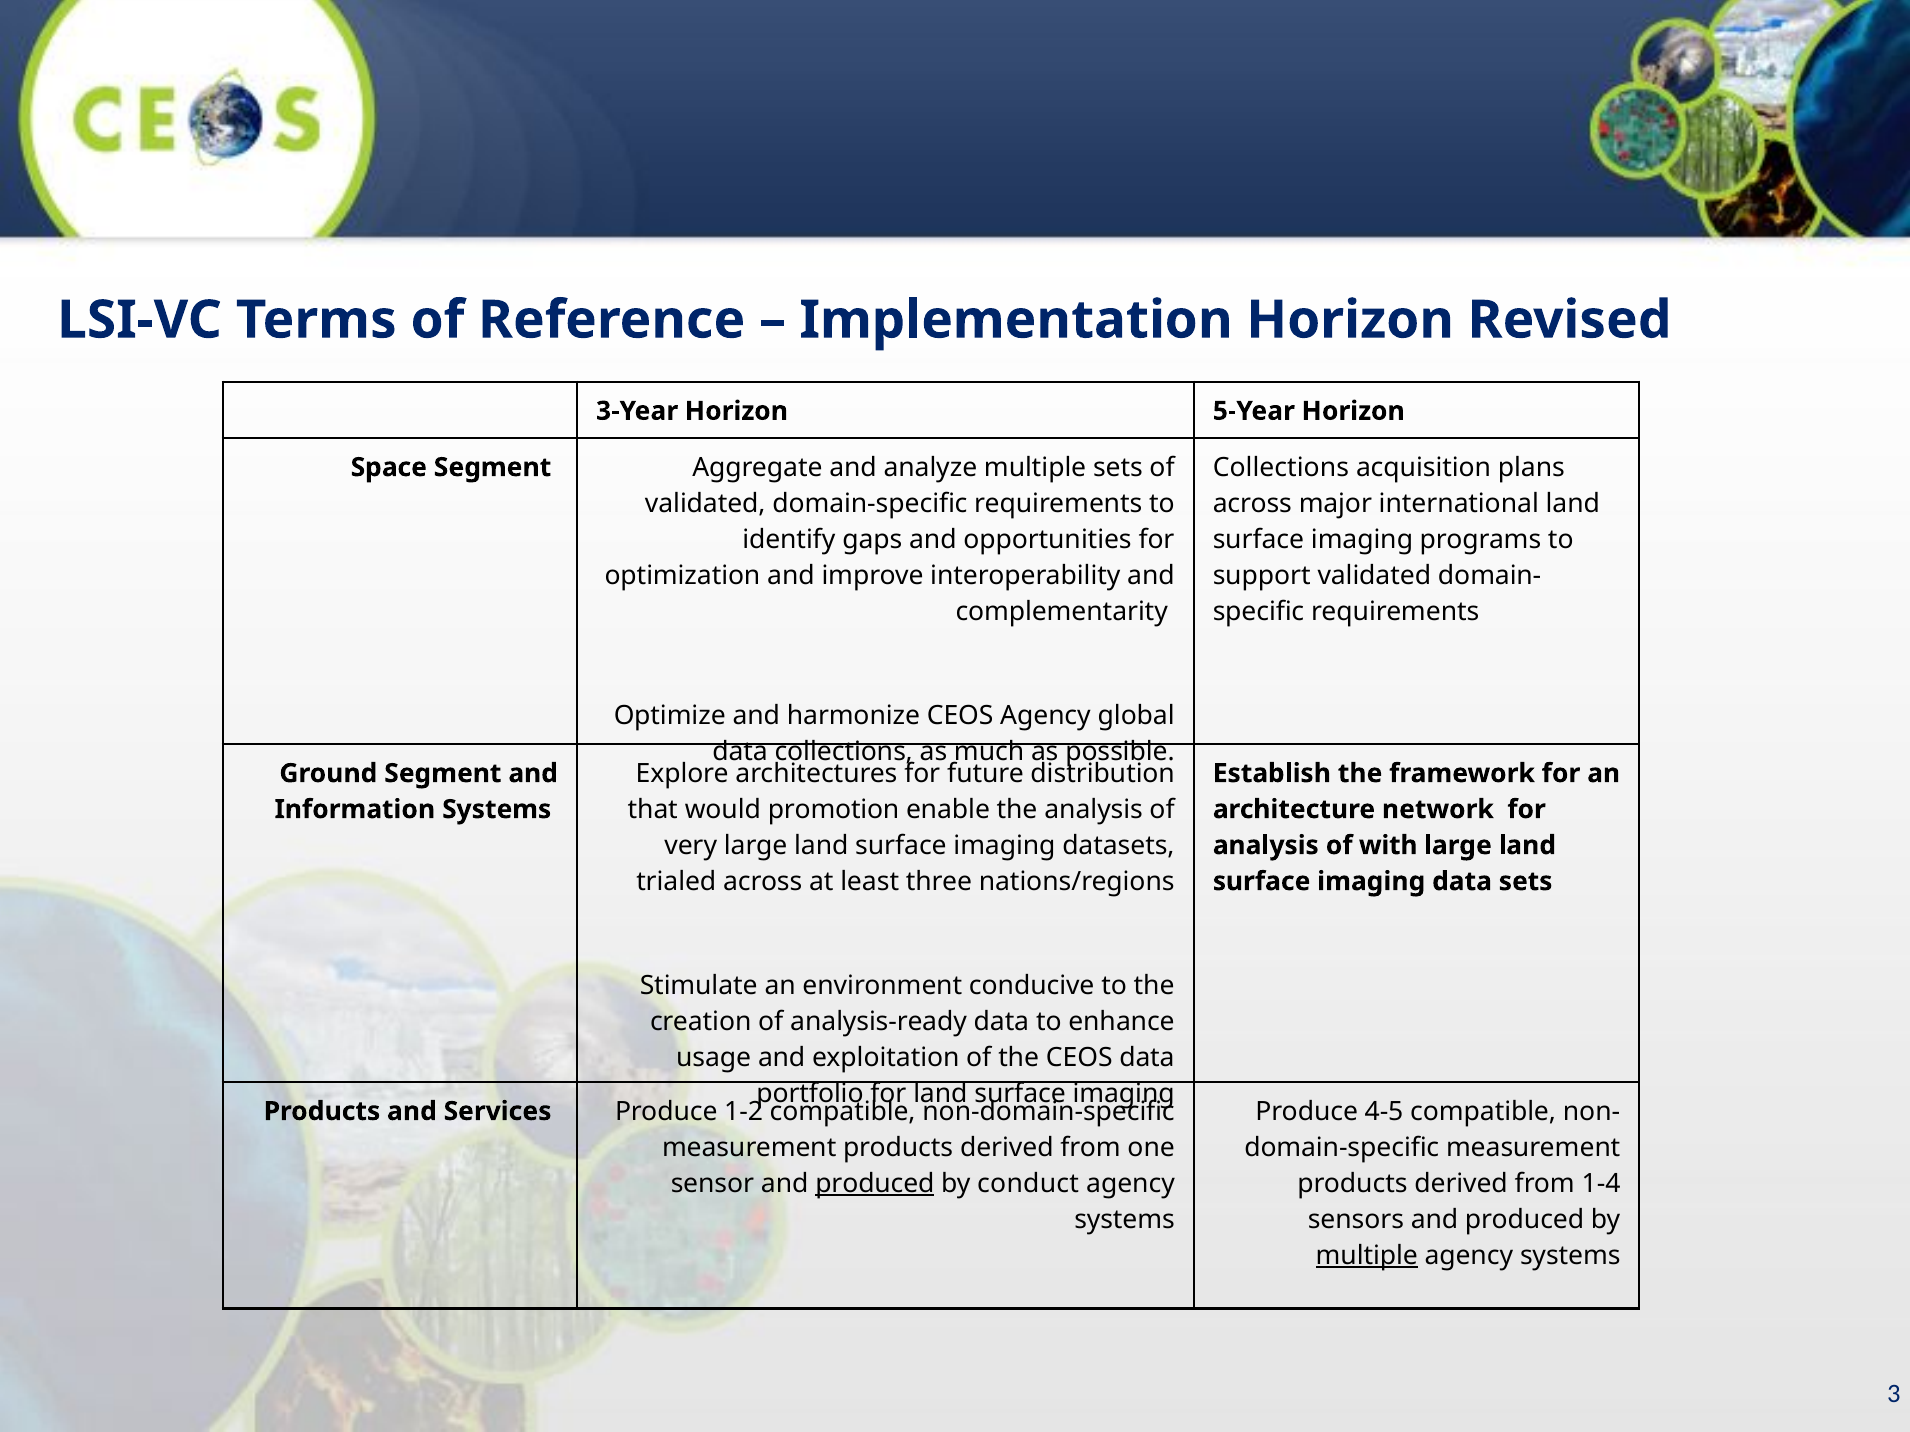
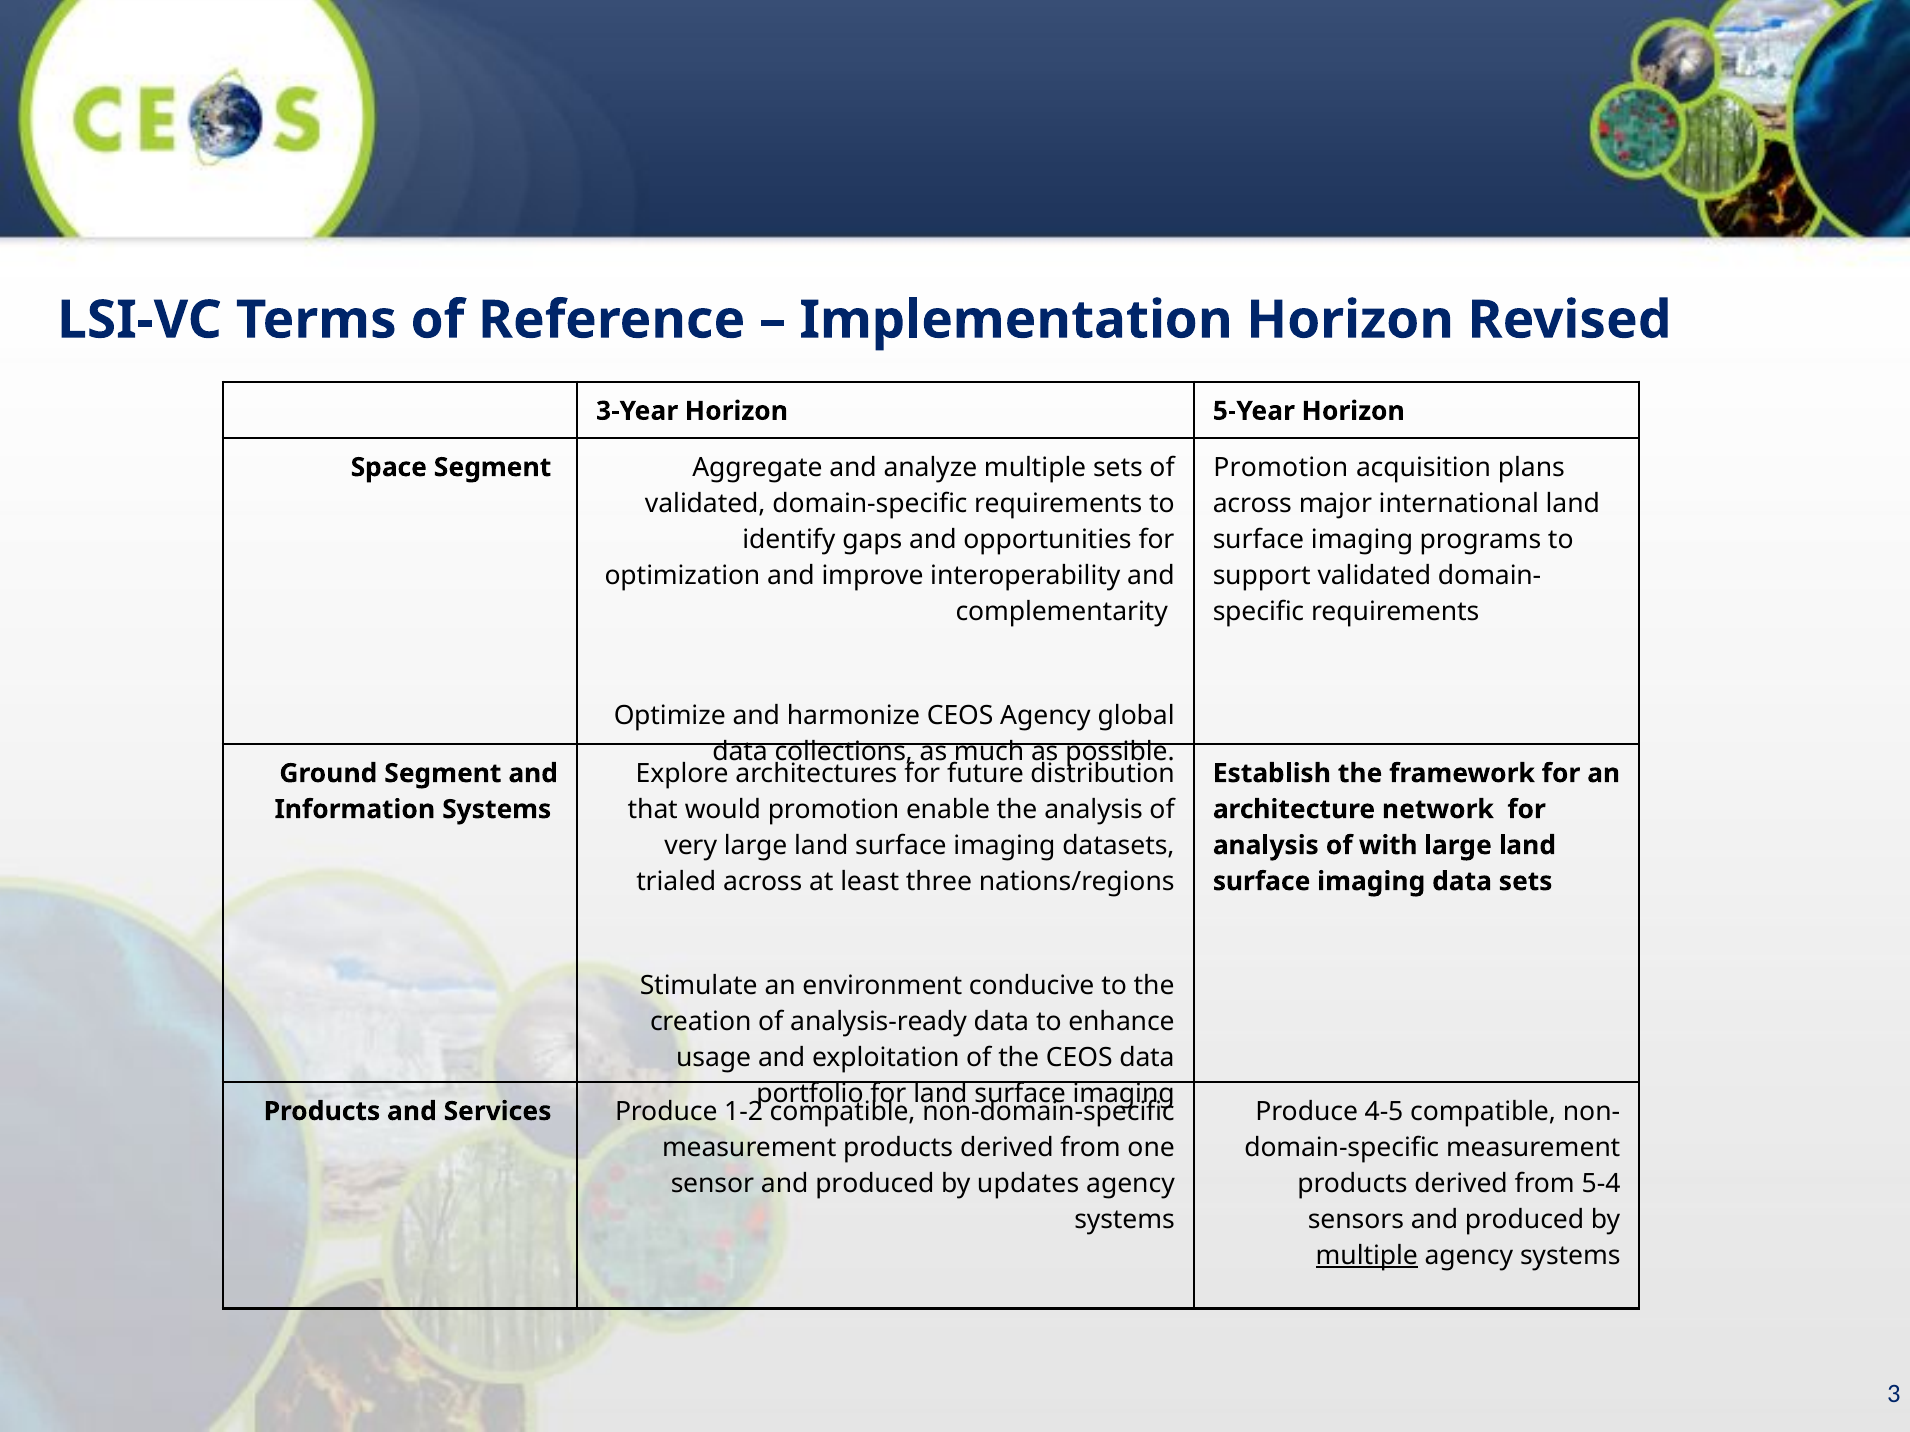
Collections: Collections -> Promotion (1281, 468)
produced underline: present -> none (875, 1184)
conduct: conduct -> updates (1028, 1184)
1-4: 1-4 -> 5-4 (1601, 1184)
